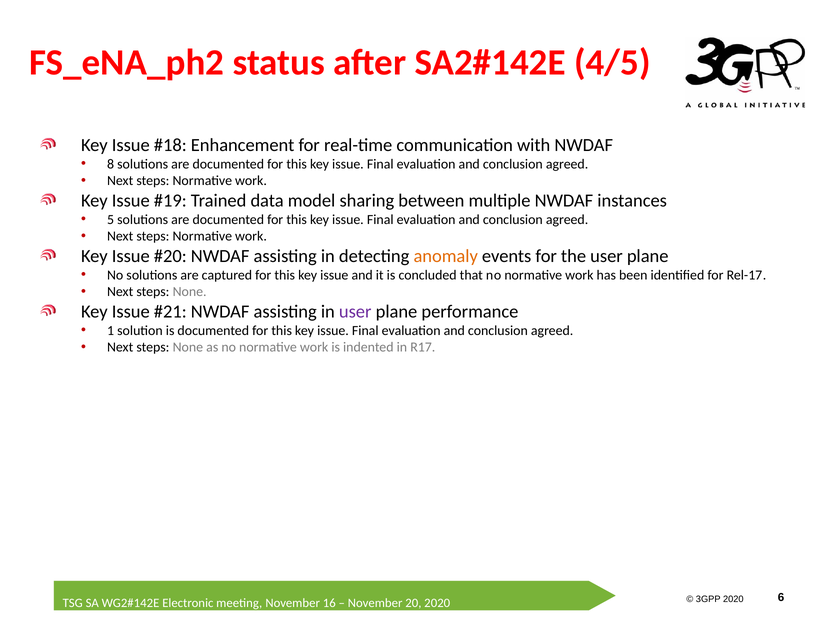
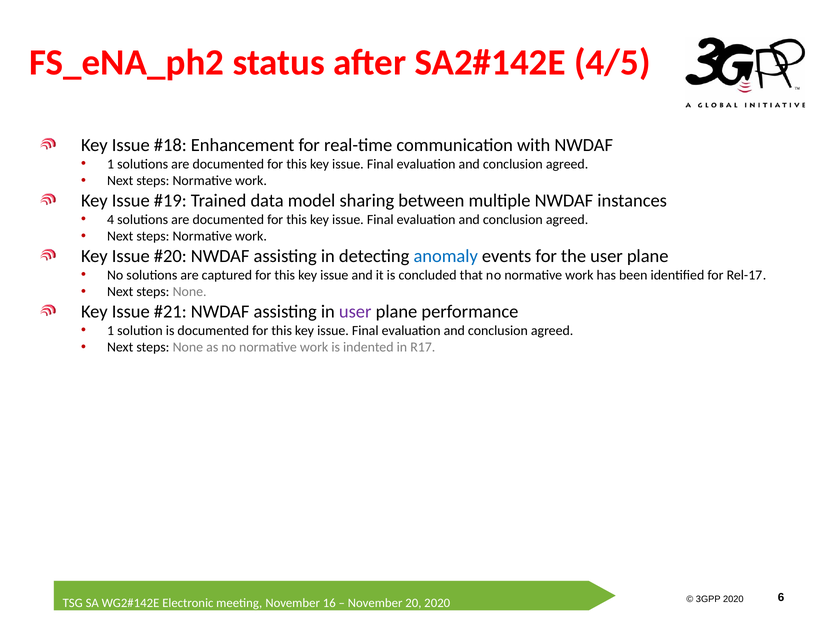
8: 8 -> 1 (111, 164)
5: 5 -> 4 (111, 219)
anomaly colour: orange -> blue (446, 256)
